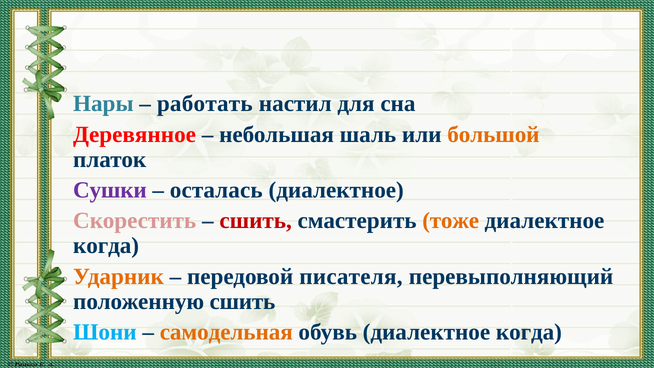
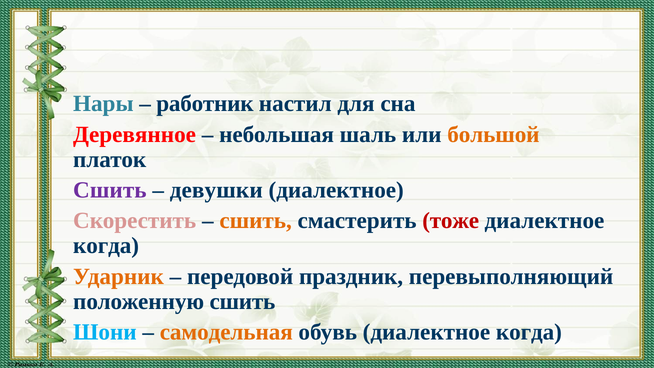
работать: работать -> работник (205, 104)
Сушки: Сушки -> Сшить (110, 190)
осталась: осталась -> девушки (216, 190)
сшить colour: red -> orange (256, 221)
тоже colour: orange -> red (451, 221)
писателя: писателя -> праздник (351, 276)
